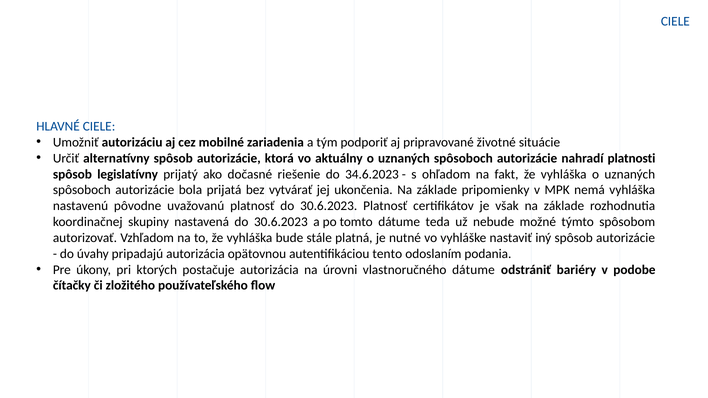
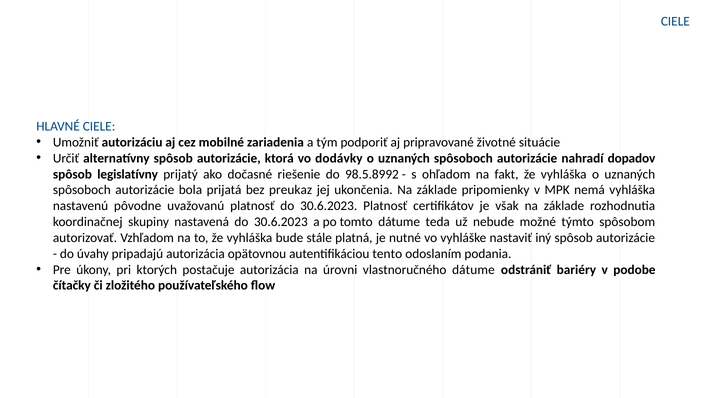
aktuálny: aktuálny -> dodávky (339, 158)
platnosti: platnosti -> dopadov (631, 158)
34.6.2023: 34.6.2023 -> 98.5.8992 (372, 174)
vytvárať: vytvárať -> preukaz (291, 190)
